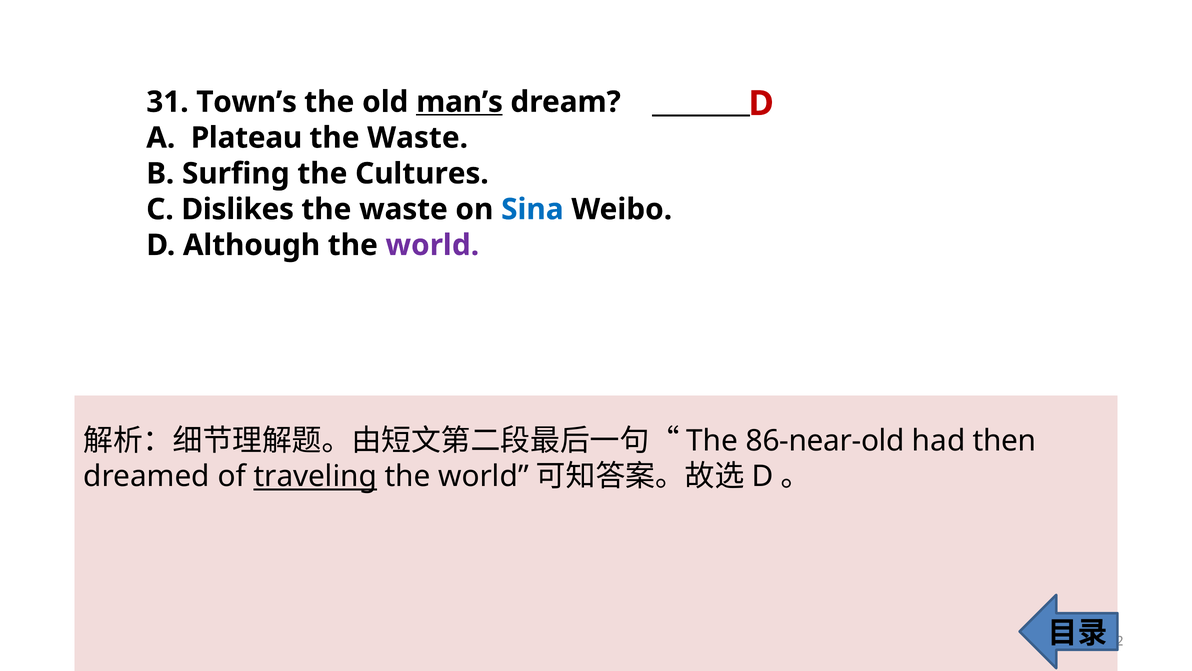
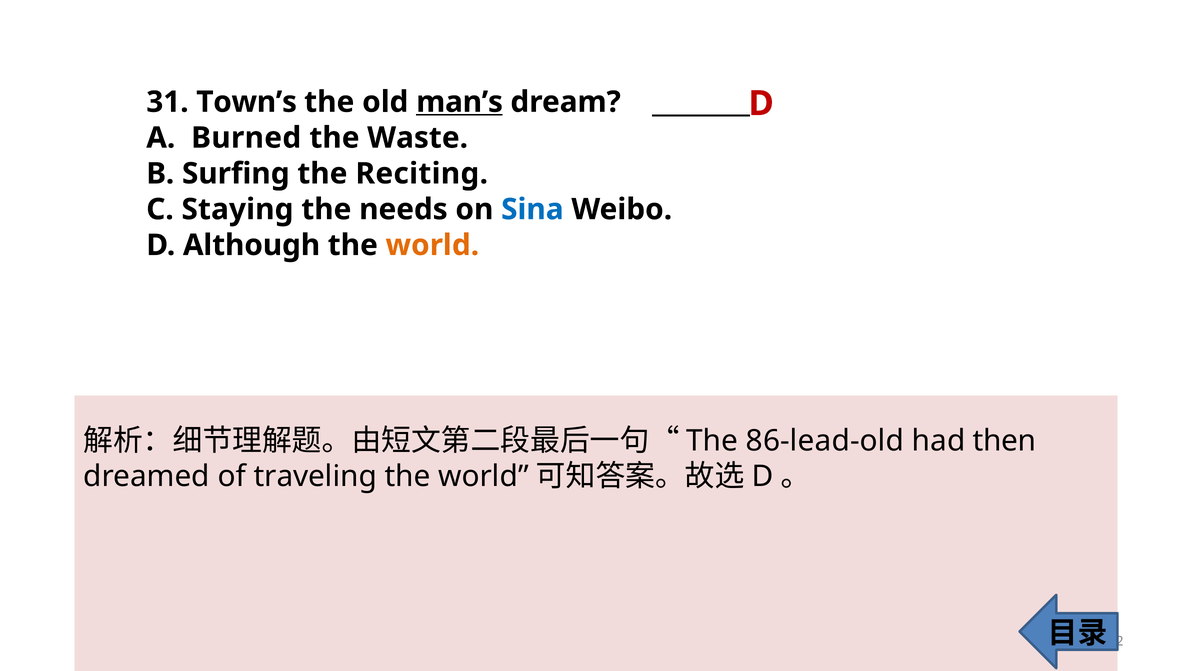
Plateau: Plateau -> Burned (246, 138)
Cultures: Cultures -> Reciting (422, 173)
Dislikes: Dislikes -> Staying (237, 209)
waste: waste -> needs (403, 209)
world colour: purple -> orange (432, 245)
86-near-old: 86-near-old -> 86-lead-old (825, 440)
traveling underline: present -> none (315, 476)
